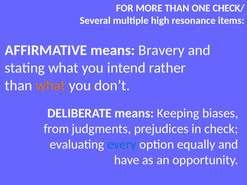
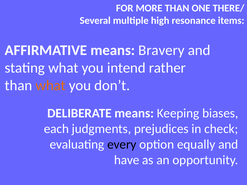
CHECK/: CHECK/ -> THERE/ (229, 8)
from: from -> each (56, 129)
every colour: blue -> black (122, 145)
